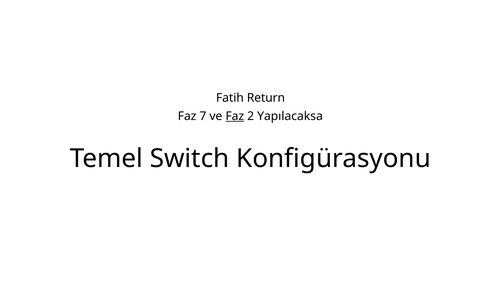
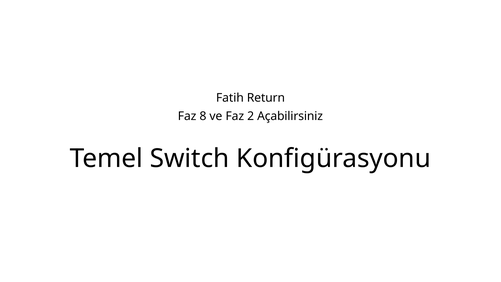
7: 7 -> 8 (203, 116)
Faz underline: present -> none (235, 116)
Yapılacaksa: Yapılacaksa -> Açabilirsiniz (290, 116)
